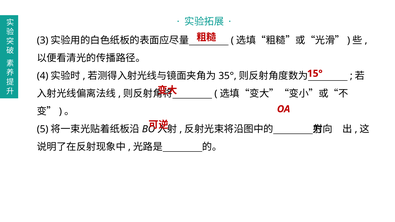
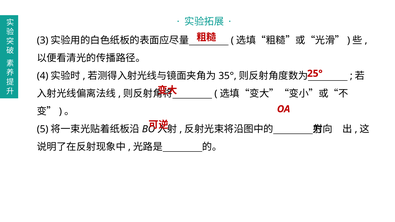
15°: 15° -> 25° (315, 74)
